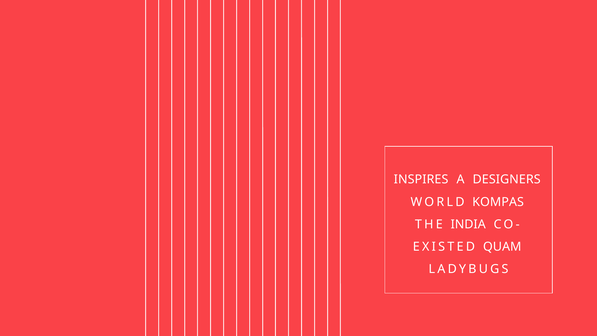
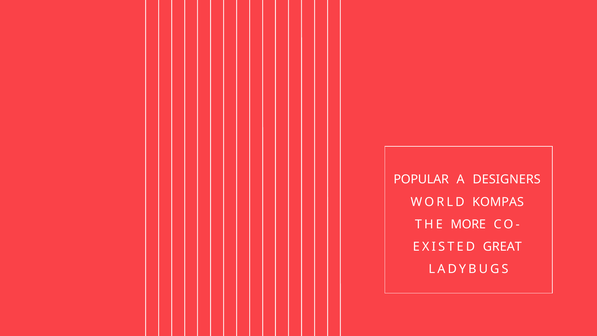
INSPIRES: INSPIRES -> POPULAR (421, 179)
INDIA: INDIA -> MORE (468, 224)
QUAM: QUAM -> GREAT (502, 247)
